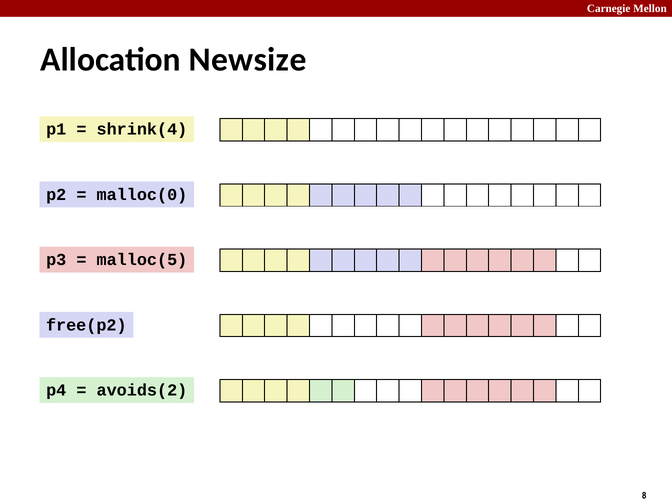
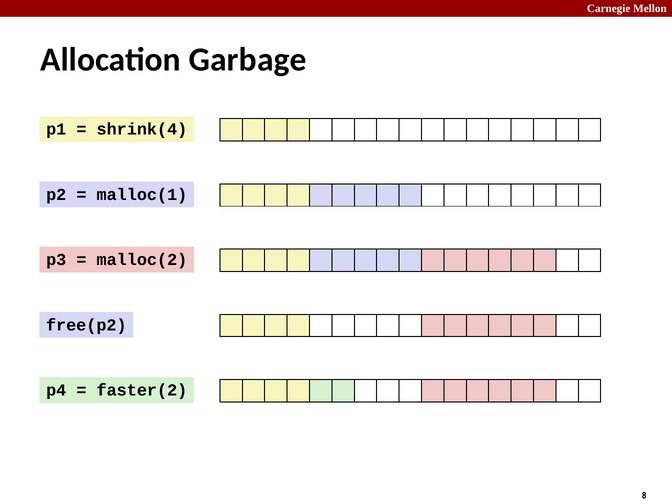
Newsize: Newsize -> Garbage (248, 60)
malloc(0: malloc(0 -> malloc(1 (142, 195)
malloc(5: malloc(5 -> malloc(2 (142, 260)
avoids(2: avoids(2 -> faster(2 (142, 390)
